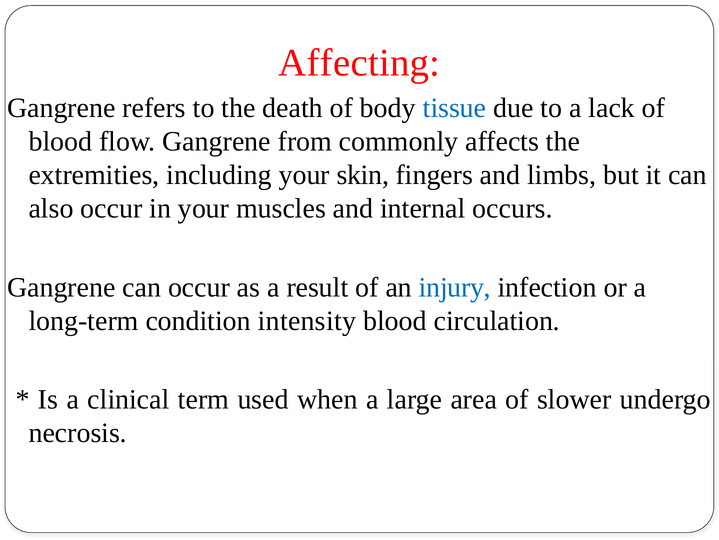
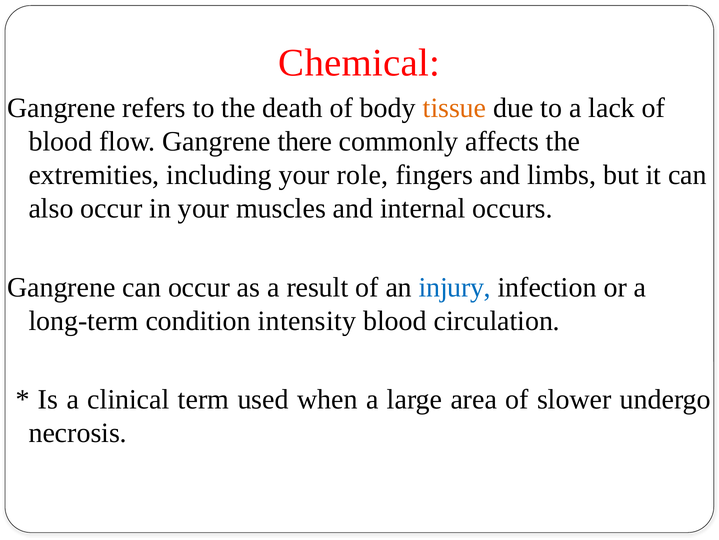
Affecting: Affecting -> Chemical (359, 63)
tissue colour: blue -> orange (455, 108)
from: from -> there (305, 141)
skin: skin -> role (363, 175)
